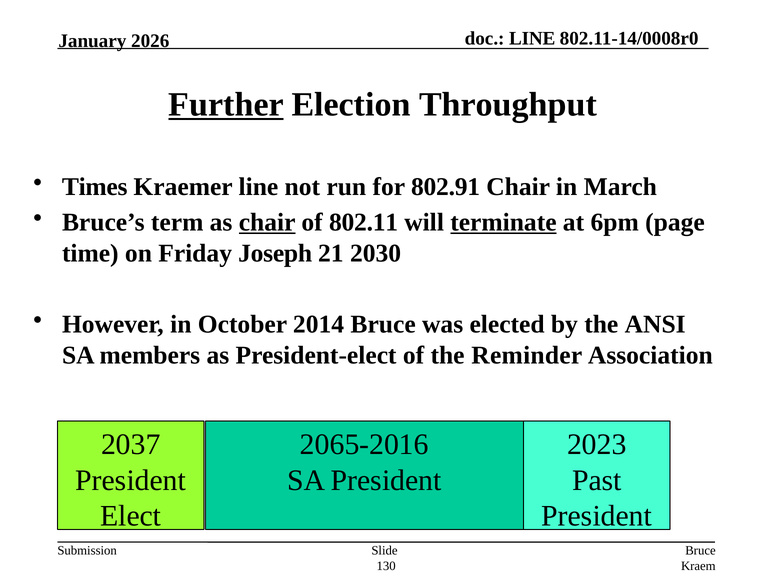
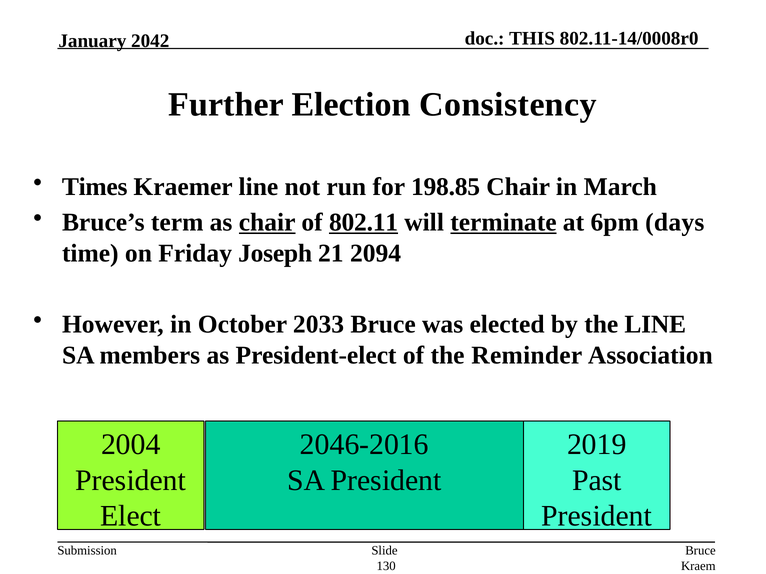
LINE: LINE -> THIS (532, 38)
2026: 2026 -> 2042 (150, 41)
Further underline: present -> none (226, 104)
Throughput: Throughput -> Consistency (508, 104)
802.91: 802.91 -> 198.85 (446, 187)
802.11 underline: none -> present (364, 223)
page: page -> days (675, 223)
2030: 2030 -> 2094 (376, 253)
2014: 2014 -> 2033 (319, 325)
the ANSI: ANSI -> LINE (655, 325)
2037: 2037 -> 2004 (131, 445)
2065-2016: 2065-2016 -> 2046-2016 (364, 445)
2023: 2023 -> 2019 (597, 445)
